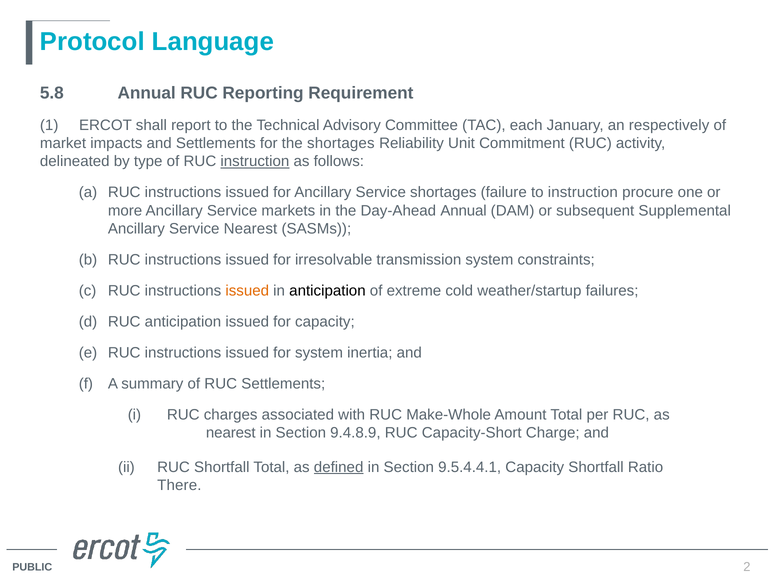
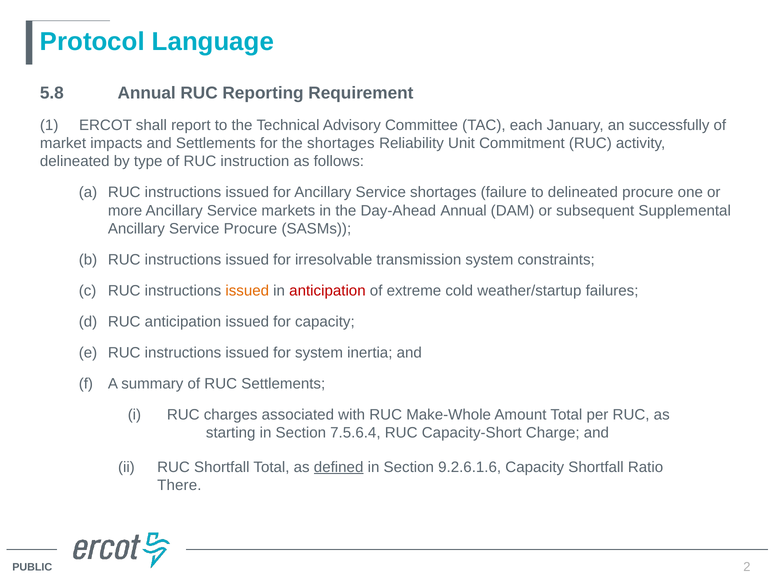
respectively: respectively -> successfully (669, 125)
instruction underline: present -> none (255, 161)
to instruction: instruction -> delineated (583, 192)
Service Nearest: Nearest -> Procure (250, 229)
anticipation colour: black -> red (327, 291)
nearest: nearest -> starting (231, 433)
9.4.8.9: 9.4.8.9 -> 7.5.6.4 (355, 433)
9.5.4.4.1: 9.5.4.4.1 -> 9.2.6.1.6 (470, 467)
